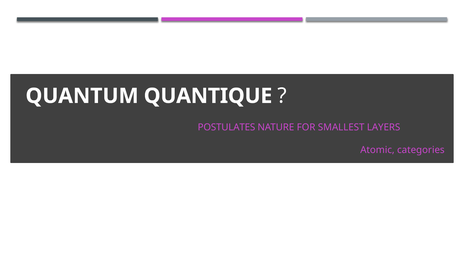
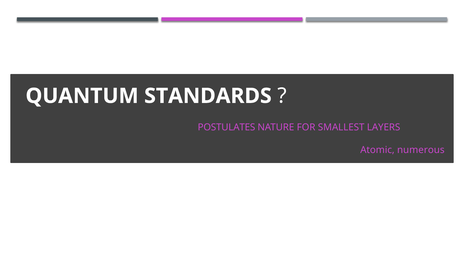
QUANTIQUE: QUANTIQUE -> STANDARDS (208, 96)
categories: categories -> numerous (421, 150)
